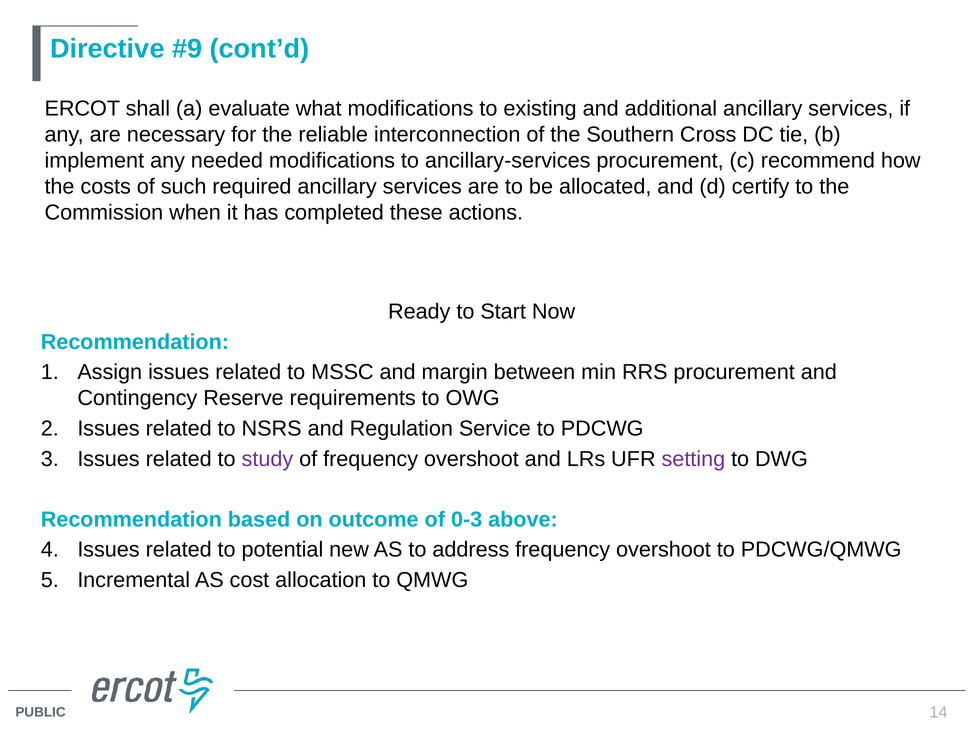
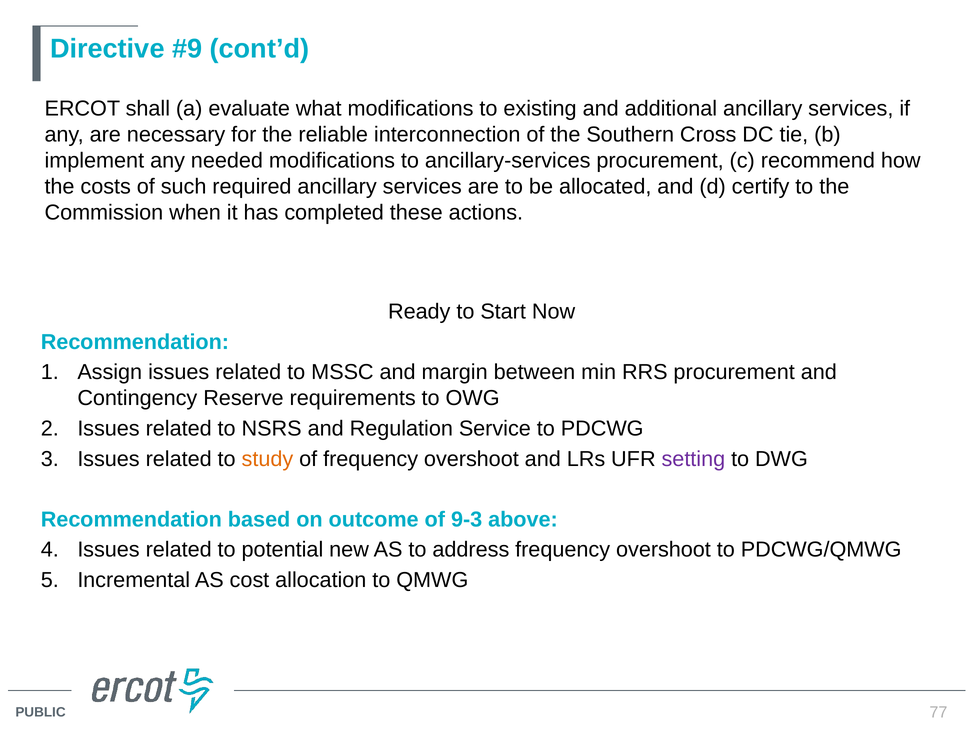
study colour: purple -> orange (267, 459)
0-3: 0-3 -> 9-3 (467, 520)
14: 14 -> 77 (938, 712)
